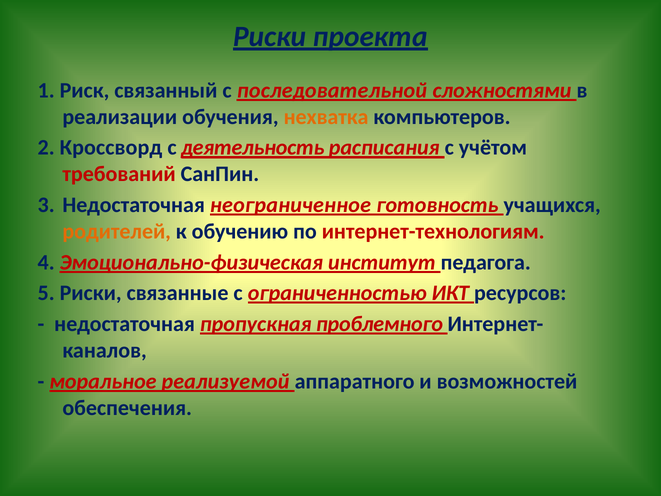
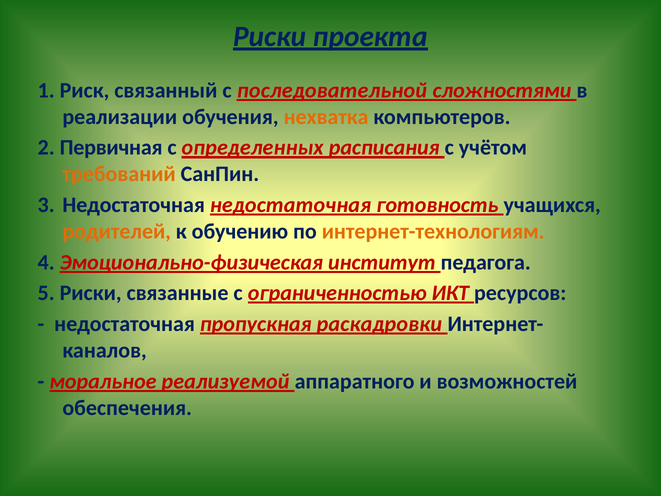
Кроссворд: Кроссворд -> Первичная (111, 148)
деятельность: деятельность -> определенных (253, 148)
требований colour: red -> orange (119, 174)
Недостаточная неограниченное: неограниченное -> недостаточная (291, 205)
интернет-технологиям colour: red -> orange (433, 231)
проблемного: проблемного -> раскадровки (379, 324)
